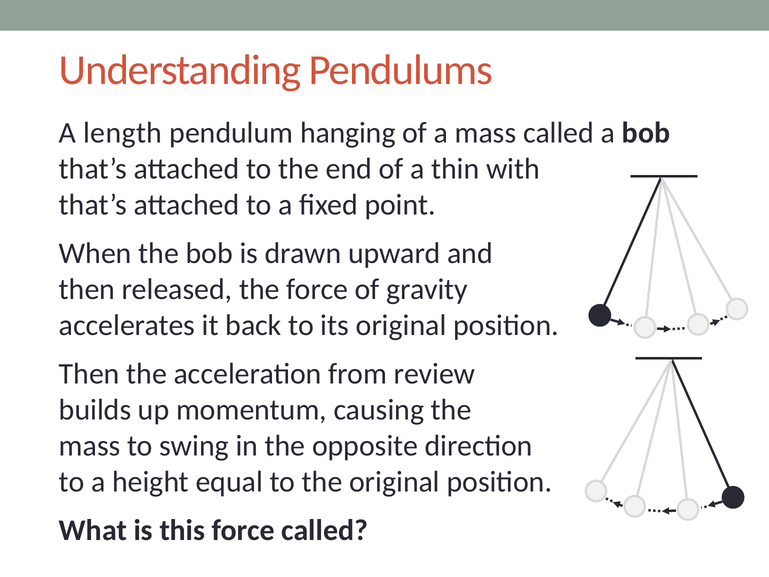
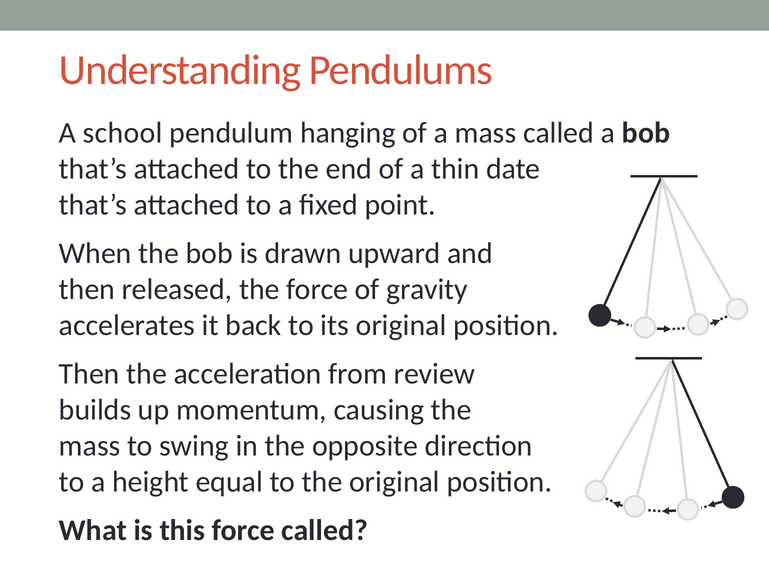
length: length -> school (123, 133)
with: with -> date (513, 169)
